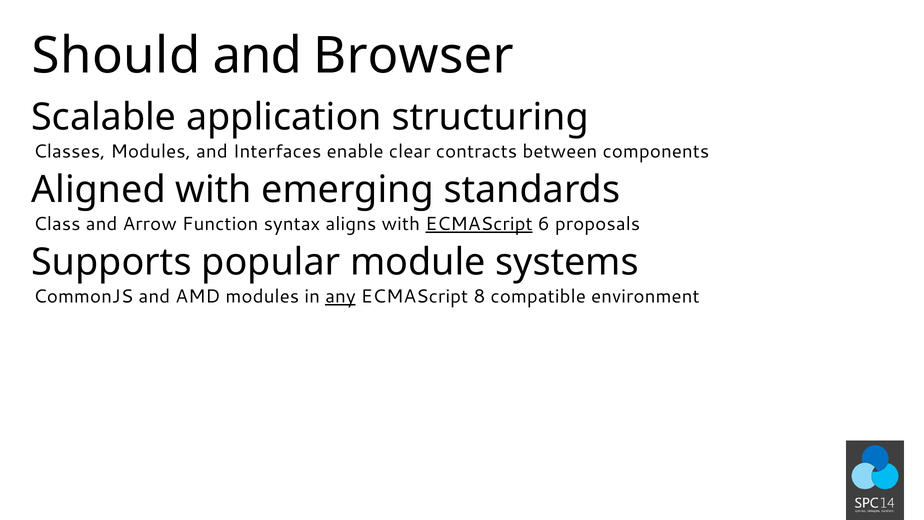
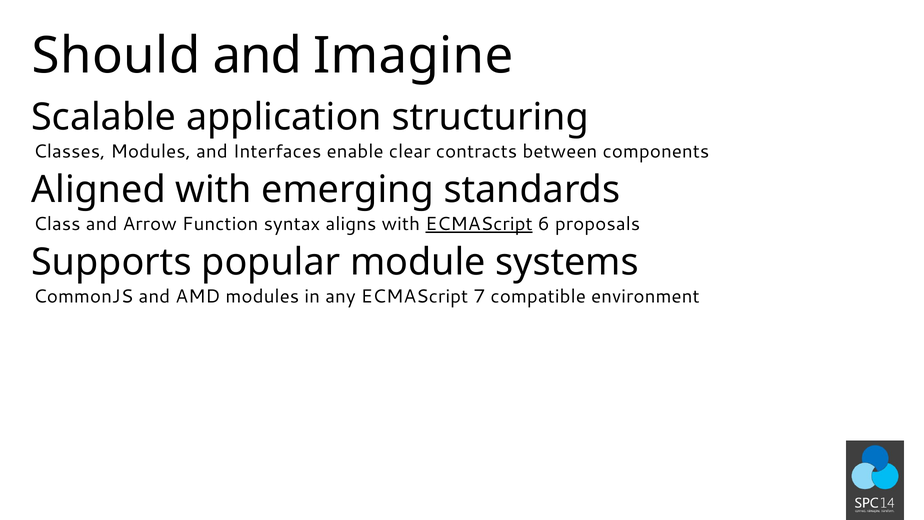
Browser: Browser -> Imagine (413, 56)
any underline: present -> none (340, 296)
8: 8 -> 7 (479, 296)
